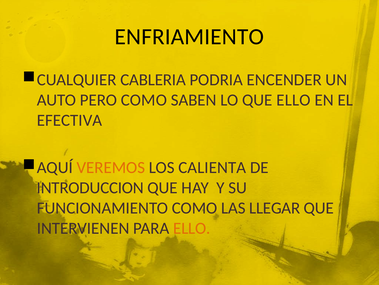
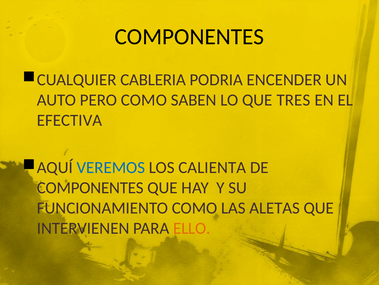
ENFRIAMIENTO: ENFRIAMIENTO -> COMPONENTES (189, 37)
QUE ELLO: ELLO -> TRES (293, 100)
VEREMOS colour: orange -> blue (111, 167)
INTRODUCCION: INTRODUCCION -> COMPONENTES (90, 187)
LLEGAR: LLEGAR -> ALETAS (275, 208)
